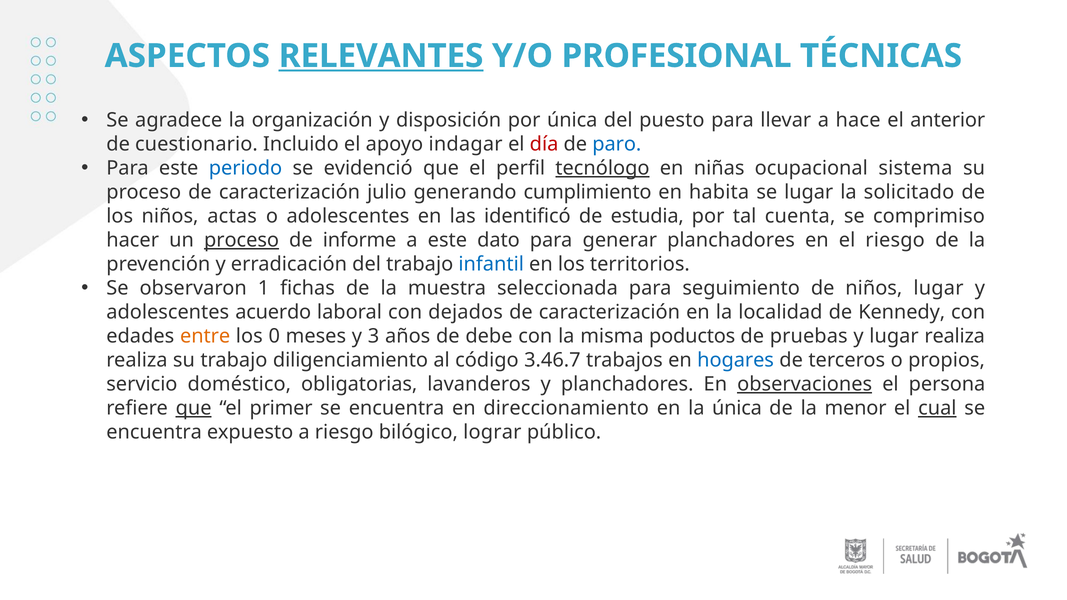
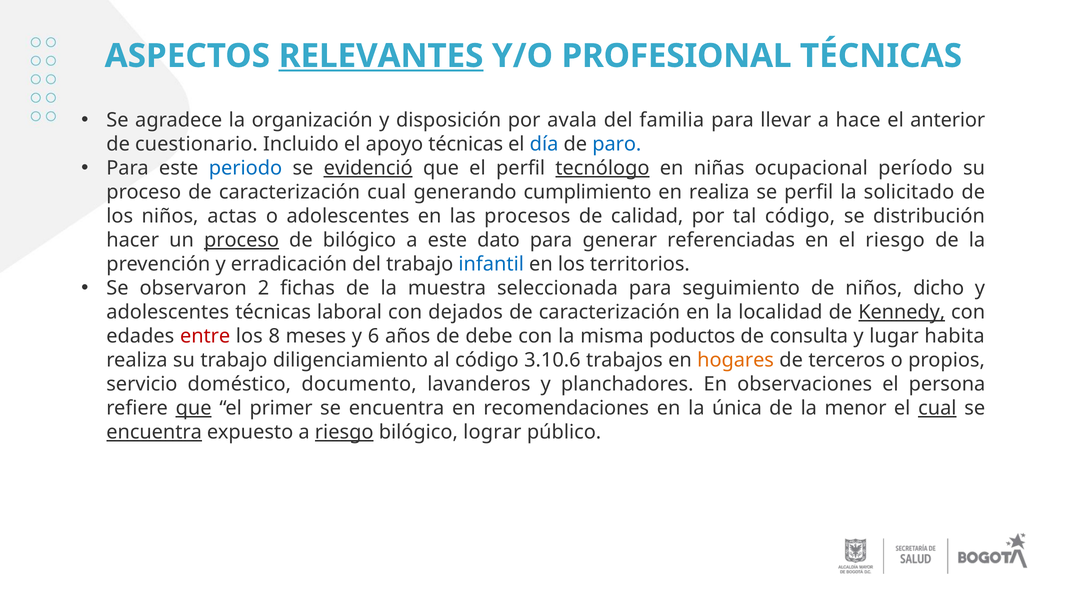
por única: única -> avala (572, 120)
puesto: puesto -> familia (672, 120)
apoyo indagar: indagar -> técnicas (466, 144)
día colour: red -> blue (544, 144)
evidenció underline: none -> present (368, 168)
sistema: sistema -> período (915, 168)
caracterización julio: julio -> cual (387, 192)
en habita: habita -> realiza (719, 192)
se lugar: lugar -> perfil (809, 192)
identificó: identificó -> procesos (527, 216)
estudia: estudia -> calidad (647, 216)
tal cuenta: cuenta -> código (800, 216)
comprimiso: comprimiso -> distribución (929, 216)
de informe: informe -> bilógico (360, 240)
generar planchadores: planchadores -> referenciadas (731, 240)
1: 1 -> 2 (264, 288)
niños lugar: lugar -> dicho (939, 288)
adolescentes acuerdo: acuerdo -> técnicas (273, 312)
Kennedy underline: none -> present (902, 312)
entre colour: orange -> red (205, 336)
0: 0 -> 8 (274, 336)
3: 3 -> 6 (374, 336)
pruebas: pruebas -> consulta (809, 336)
lugar realiza: realiza -> habita (955, 336)
3.46.7: 3.46.7 -> 3.10.6 (552, 360)
hogares colour: blue -> orange (736, 360)
obligatorias: obligatorias -> documento (359, 384)
observaciones underline: present -> none (805, 384)
direccionamiento: direccionamiento -> recomendaciones (566, 408)
encuentra underline: none -> present (154, 432)
riesgo underline: none -> present (344, 432)
